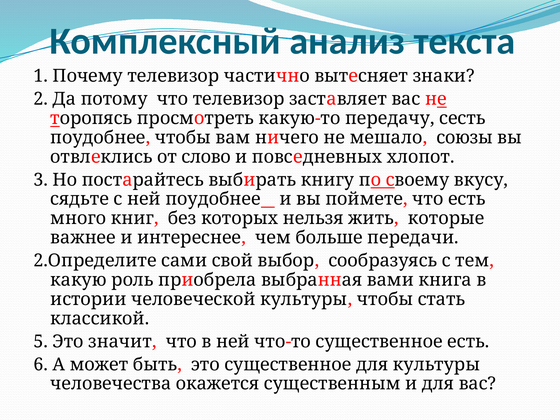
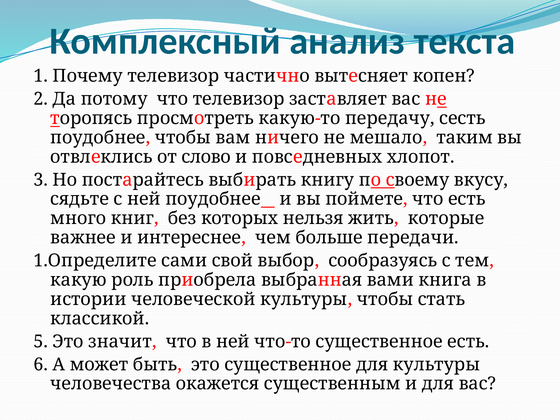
знаки: знаки -> копен (444, 76)
союзы: союзы -> таким (465, 138)
2.Определите: 2.Определите -> 1.Определите (95, 261)
